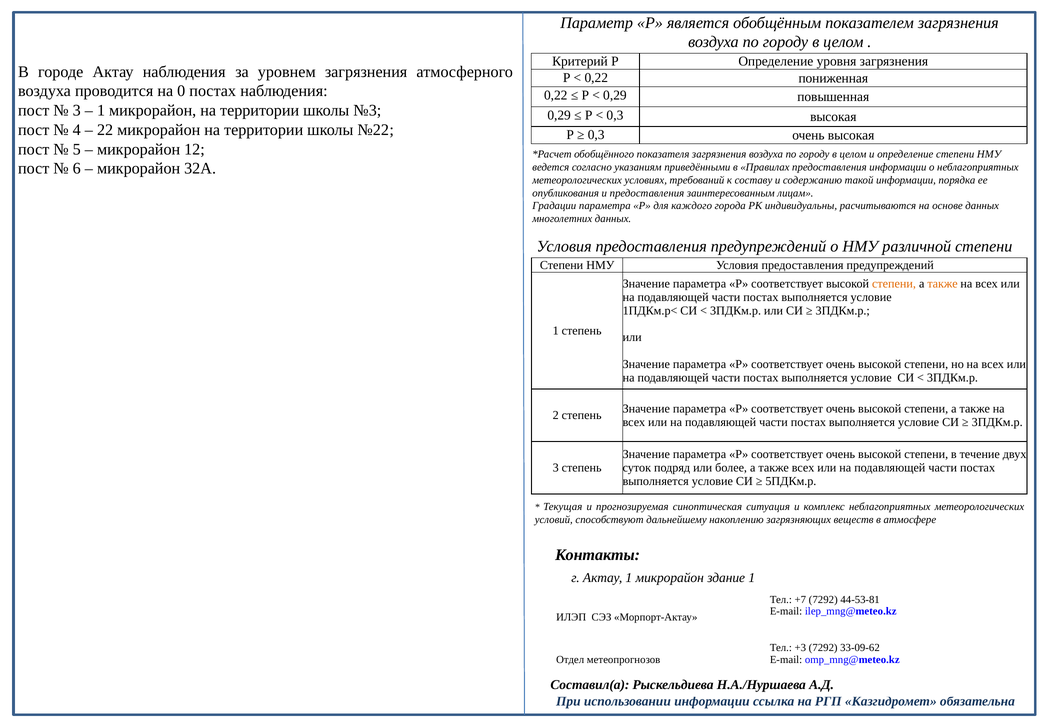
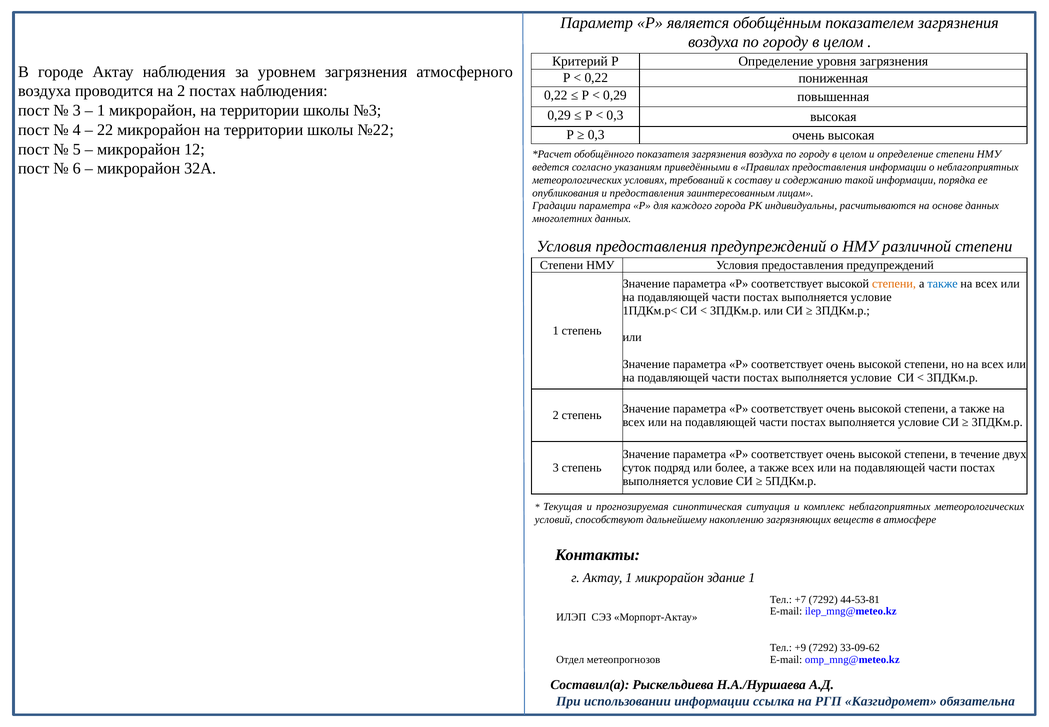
на 0: 0 -> 2 (181, 91)
также colour: orange -> blue (943, 283)
+3: +3 -> +9 (800, 647)
